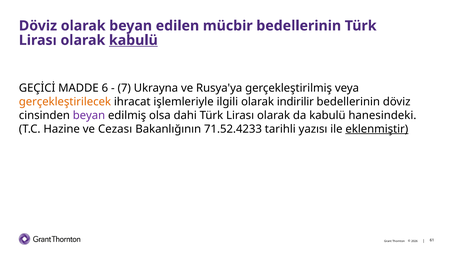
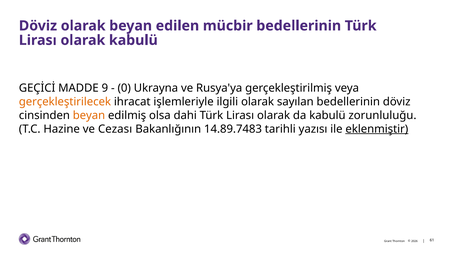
kabulü underline: present -> none (133, 40)
6: 6 -> 9 (105, 88)
7: 7 -> 0 (124, 88)
indirilir: indirilir -> sayılan (295, 102)
beyan colour: purple -> orange (89, 115)
hanesindeki: hanesindeki -> zorunluluğu (382, 115)
71.52.4233: 71.52.4233 -> 14.89.7483 (233, 129)
